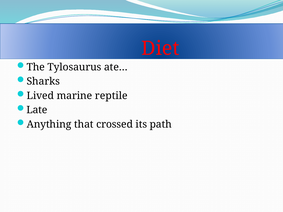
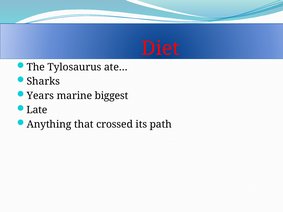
Lived: Lived -> Years (40, 96)
reptile: reptile -> biggest (111, 96)
